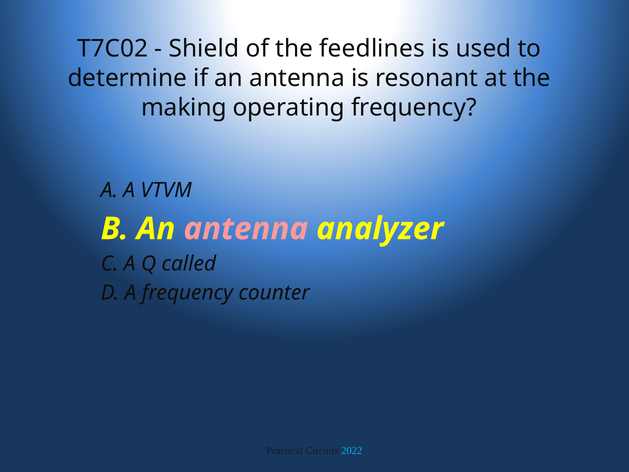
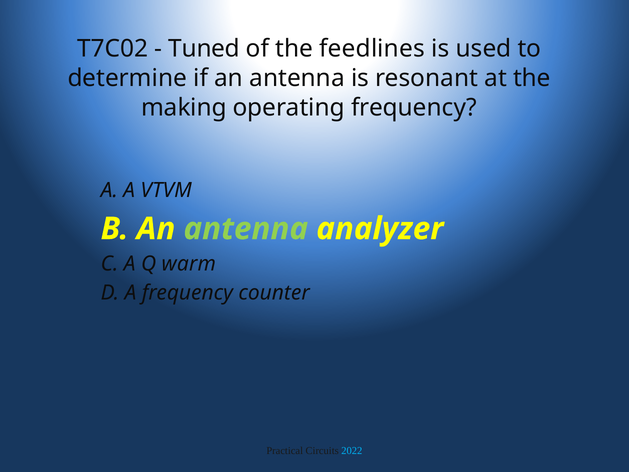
Shield: Shield -> Tuned (204, 49)
antenna colour: pink -> light green (246, 229)
called: called -> warm (189, 264)
